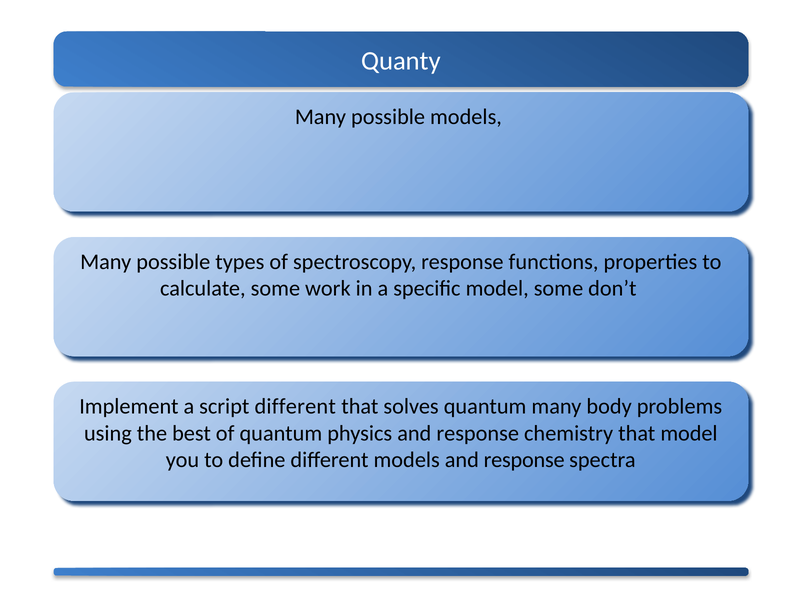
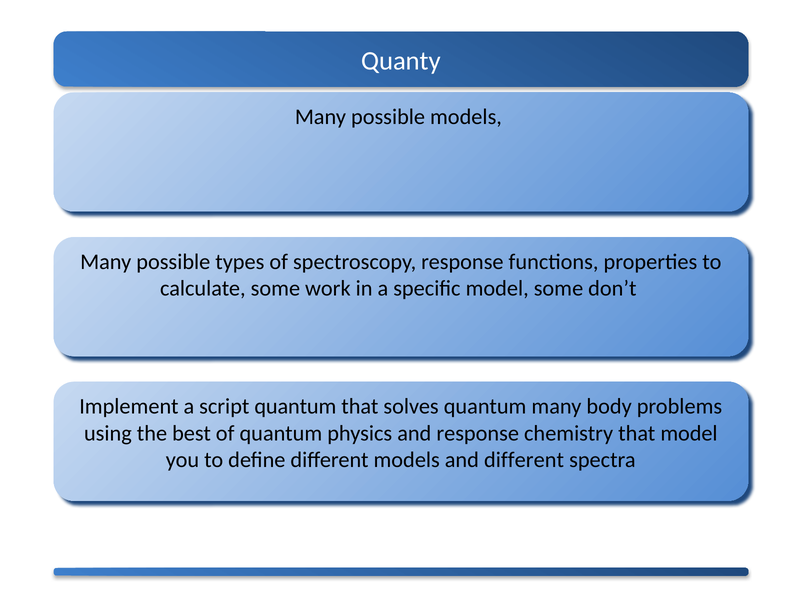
script different: different -> quantum (295, 407)
models and response: response -> different (524, 460)
